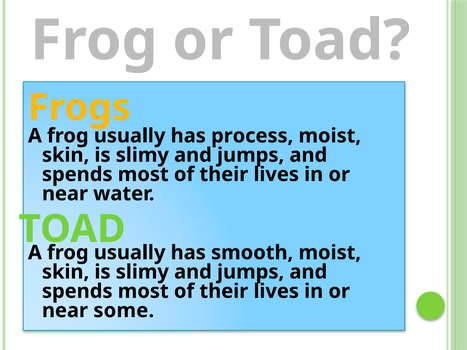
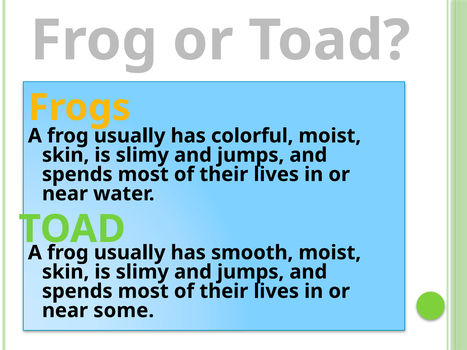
process: process -> colorful (252, 136)
